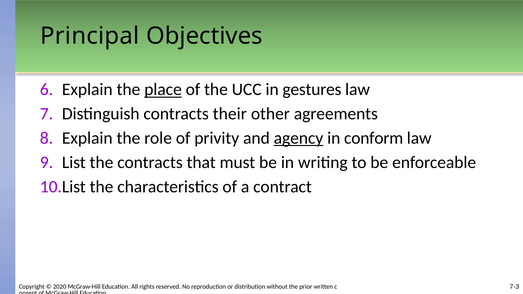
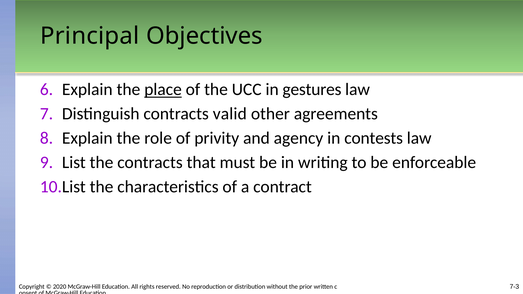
their: their -> valid (230, 114)
agency underline: present -> none (298, 138)
conform: conform -> contests (374, 138)
